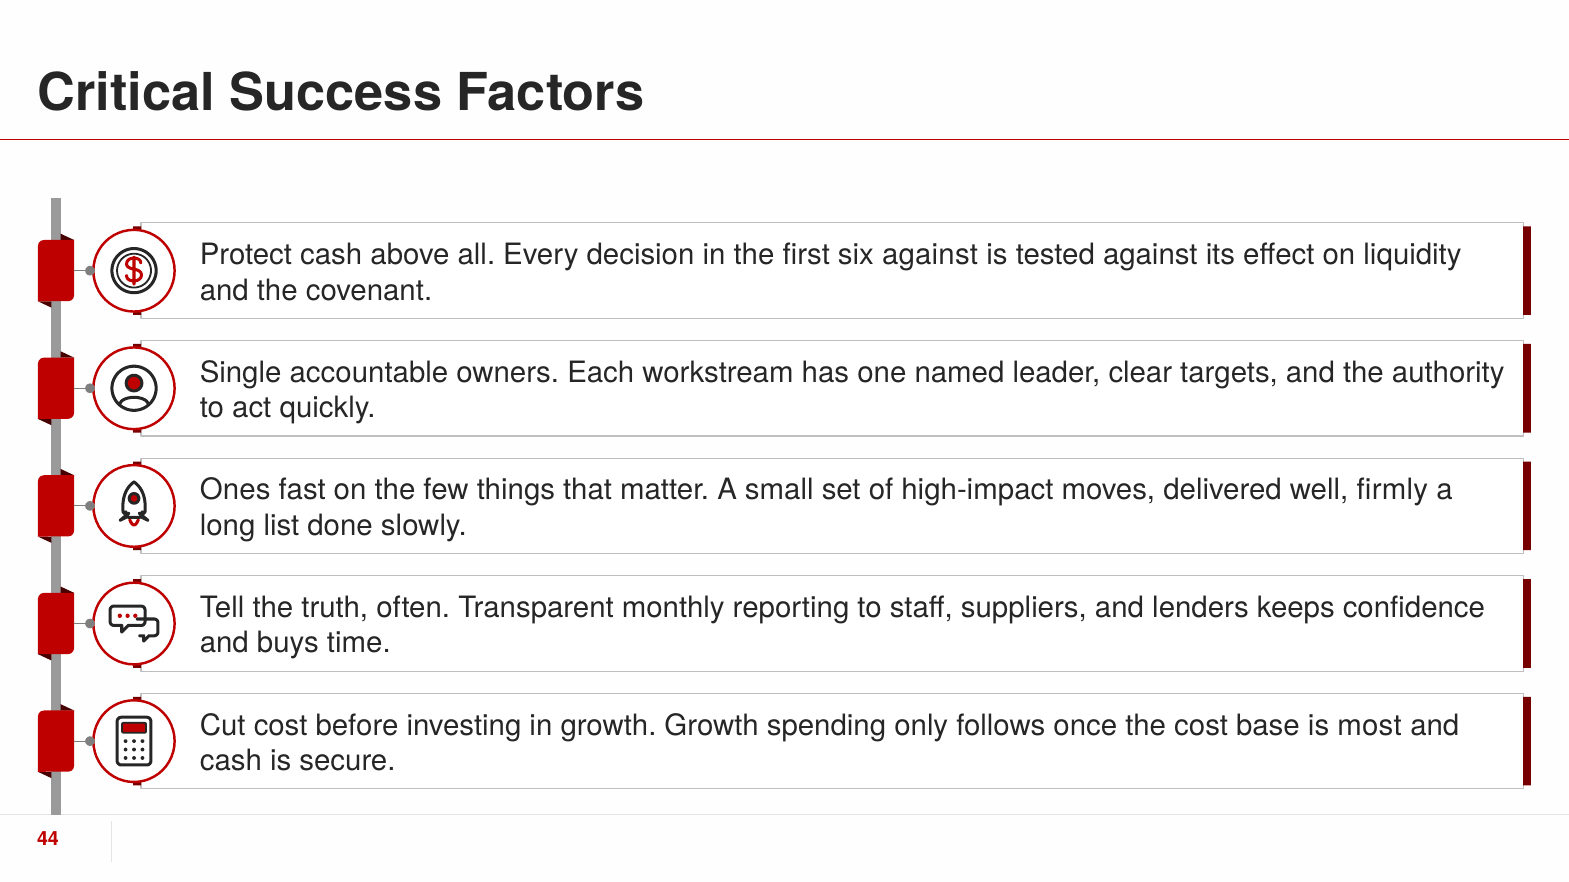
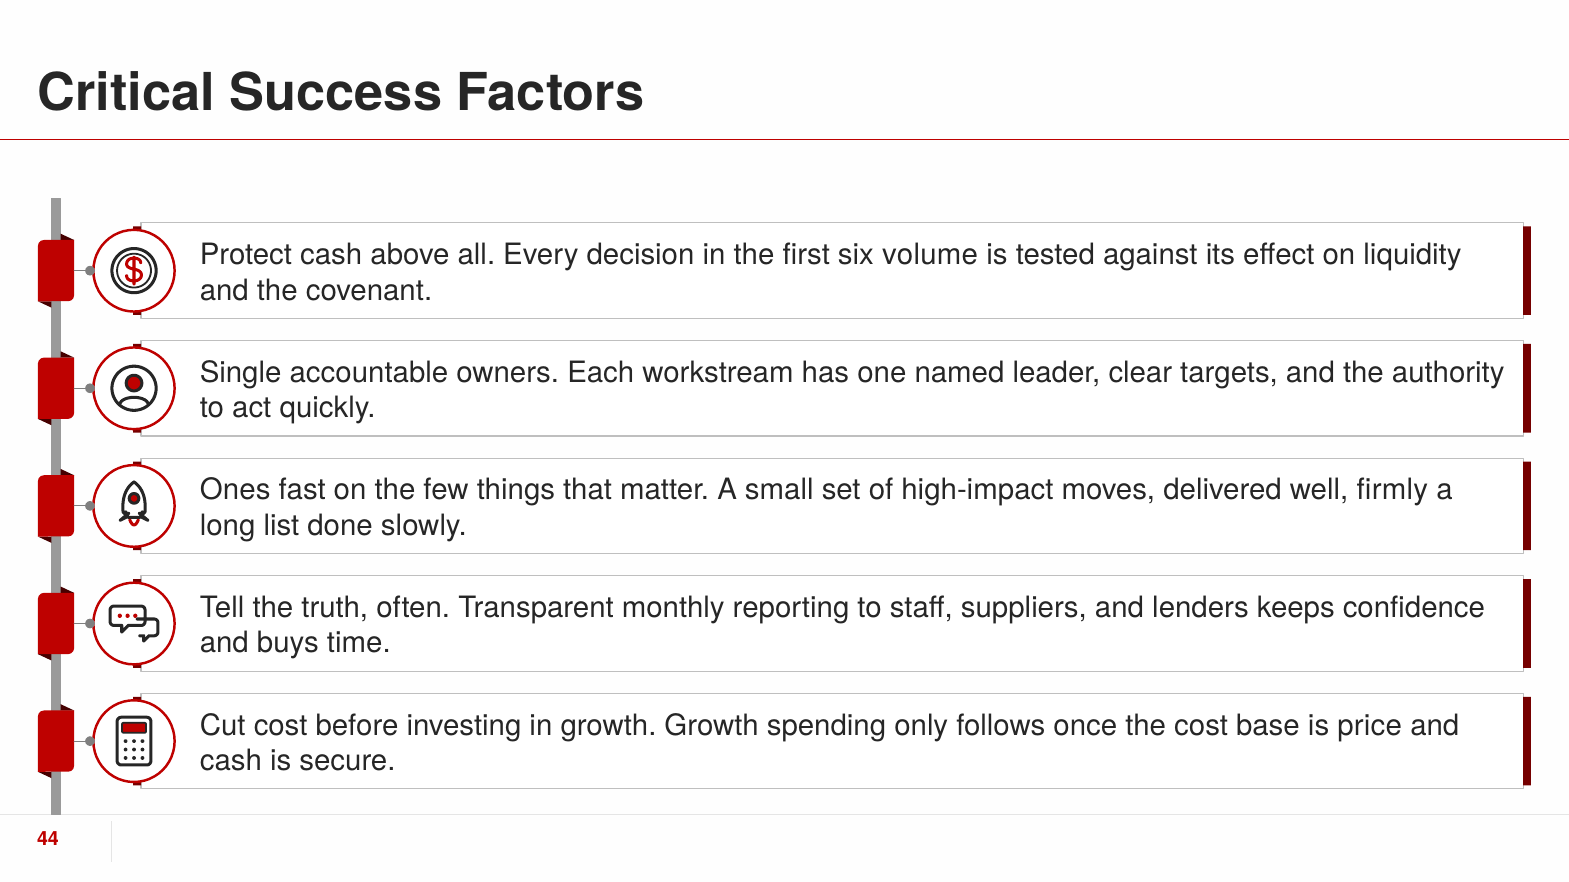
six against: against -> volume (930, 255)
most: most -> price (1370, 726)
